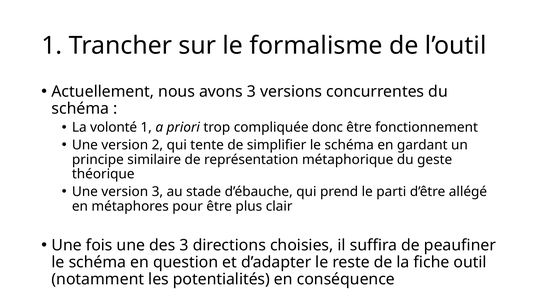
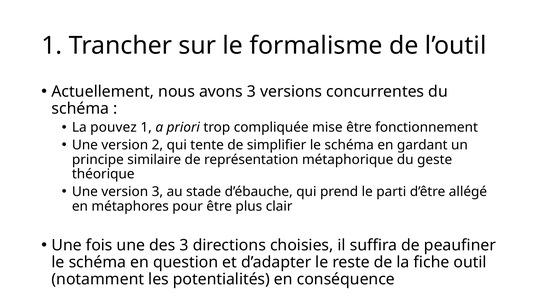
volonté: volonté -> pouvez (113, 128)
donc: donc -> mise (327, 128)
